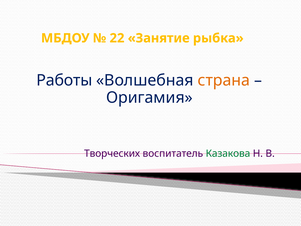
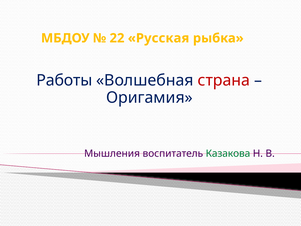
Занятие: Занятие -> Русская (159, 38)
страна colour: orange -> red (224, 80)
Творческих: Творческих -> Мышления (112, 153)
